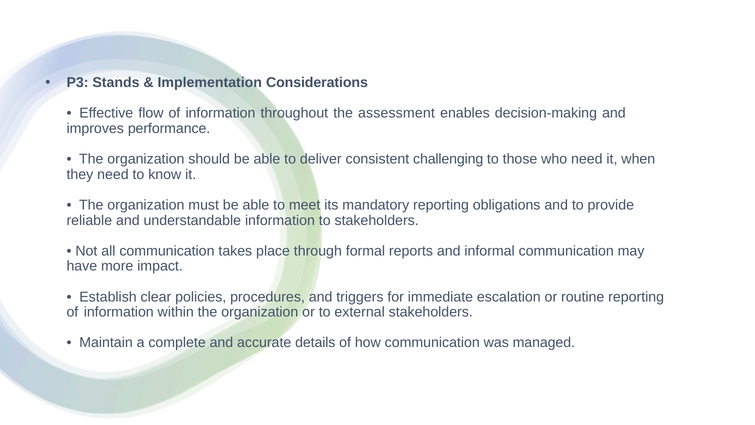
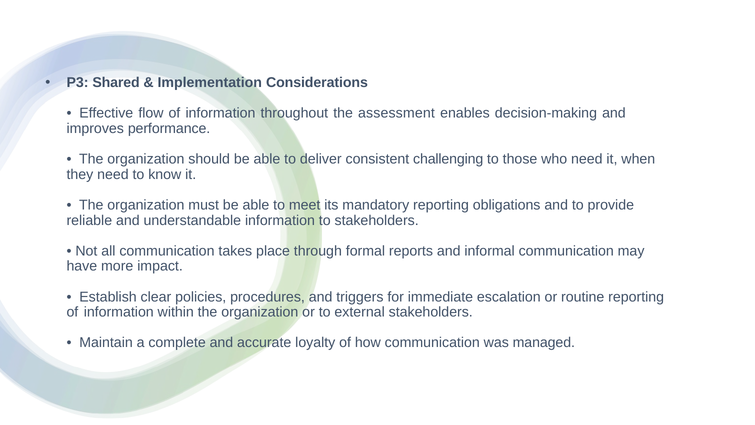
Stands: Stands -> Shared (116, 83)
details: details -> loyalty (315, 343)
